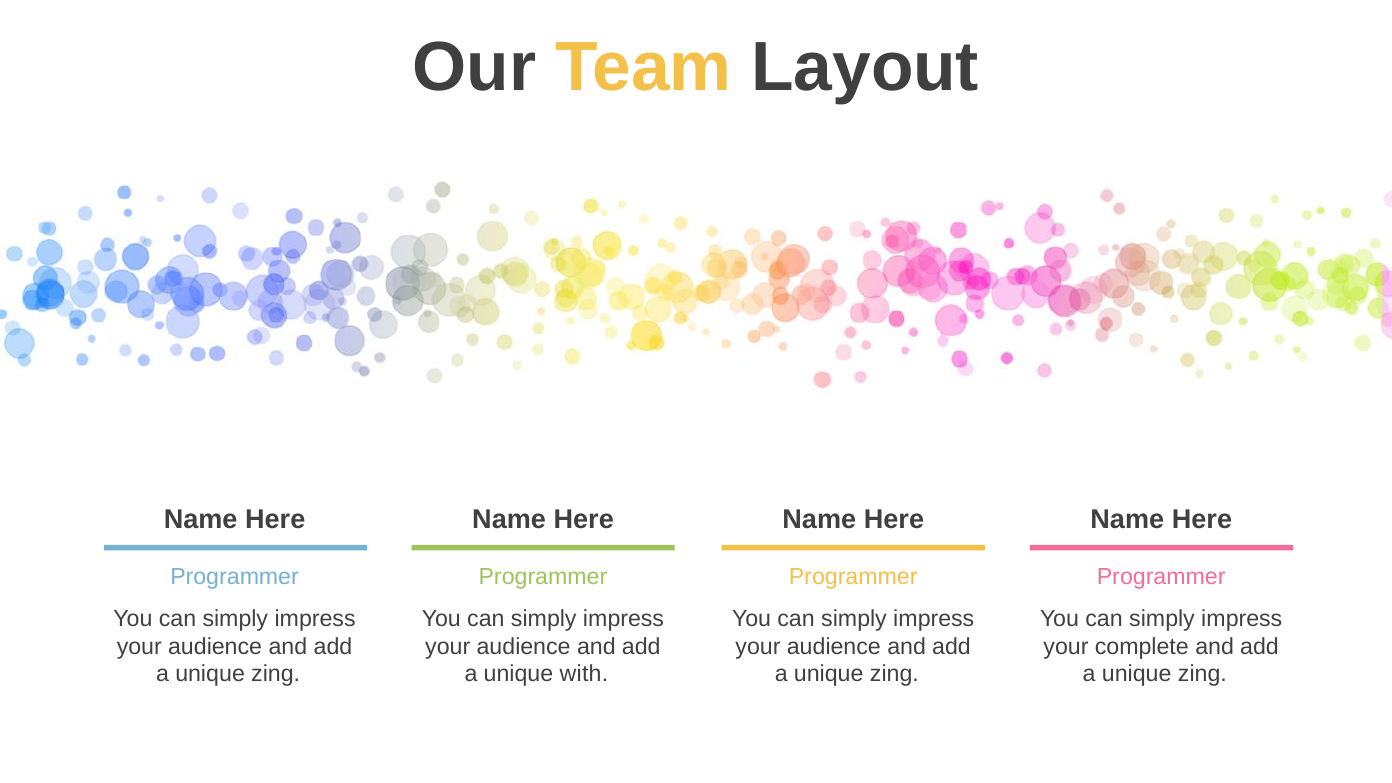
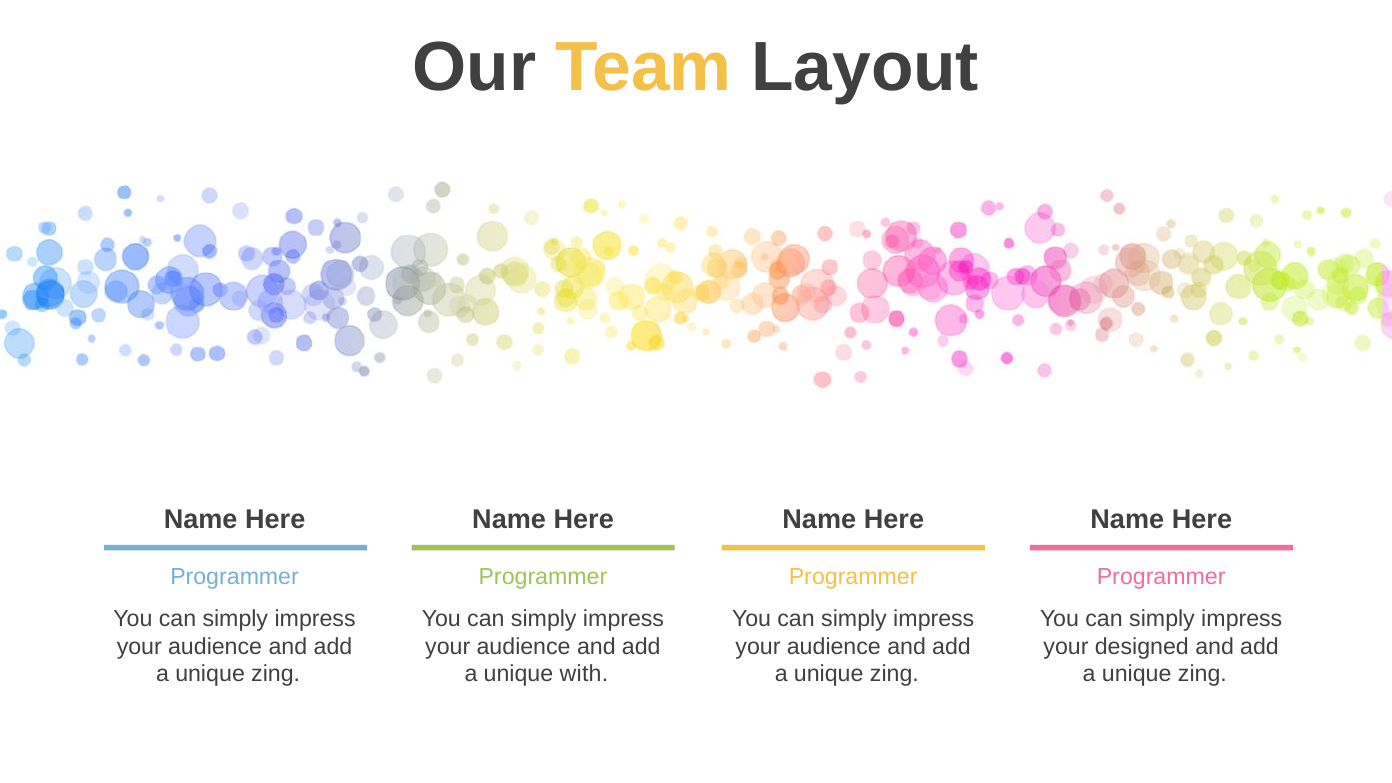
complete: complete -> designed (1142, 646)
